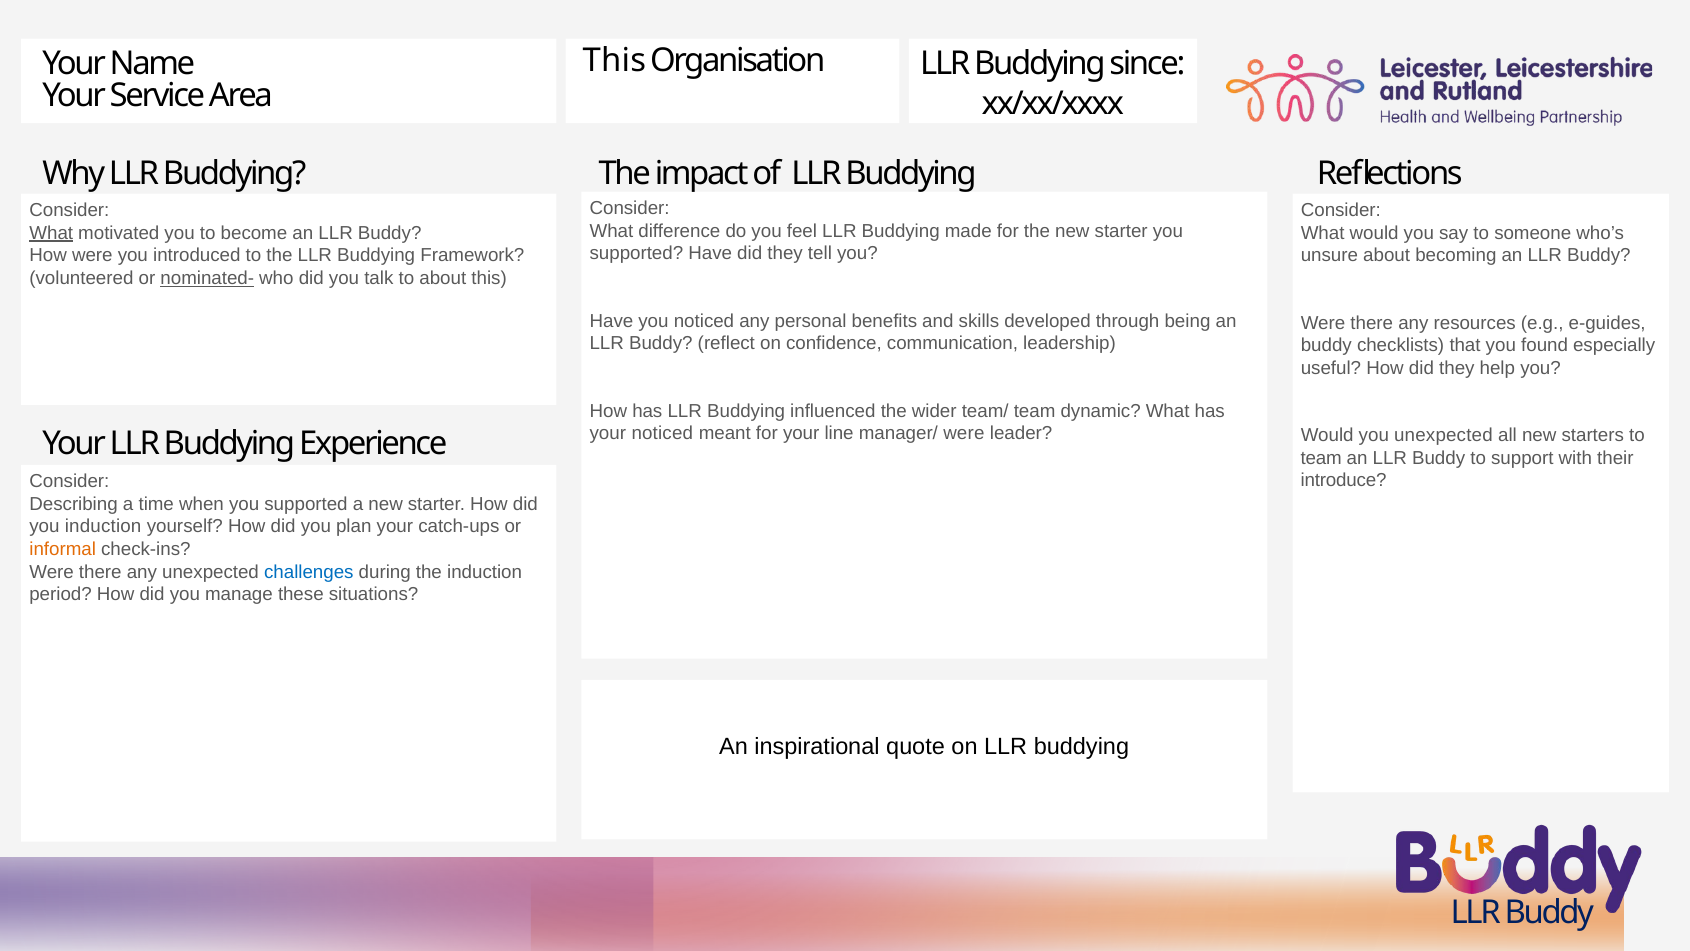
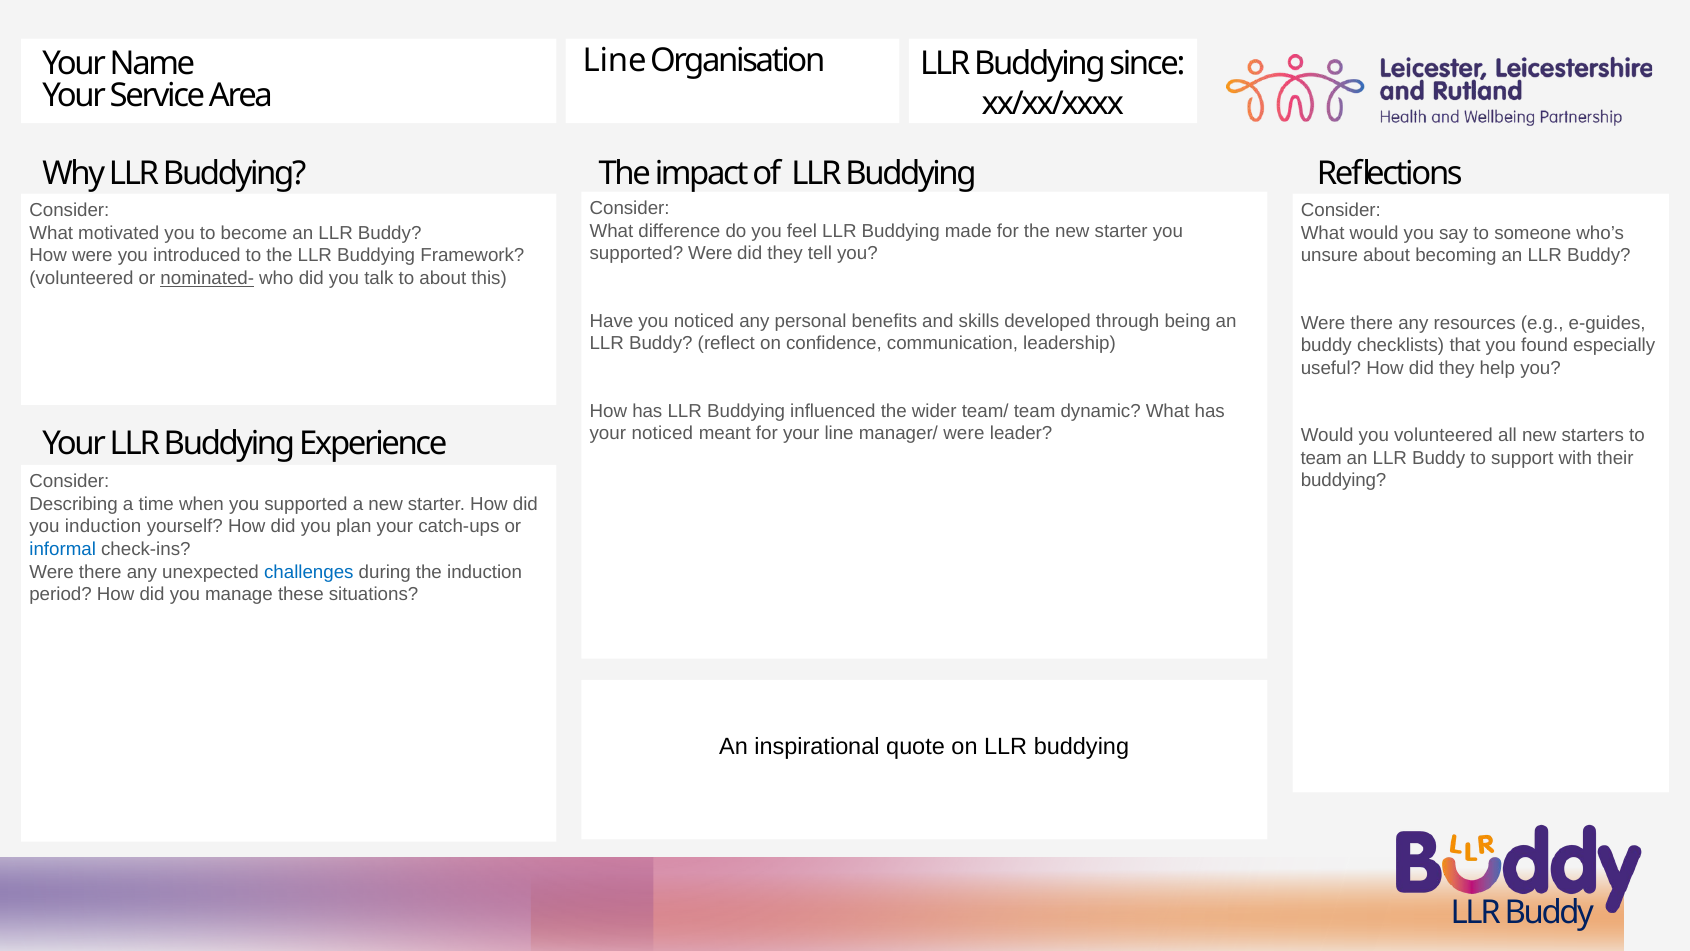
This: This -> Line (615, 61)
What underline: present -> none (51, 233)
supported Have: Have -> Were (710, 253)
you unexpected: unexpected -> volunteered (1443, 436)
introduce: introduce -> buddying (1344, 481)
informal colour: orange -> blue (63, 549)
